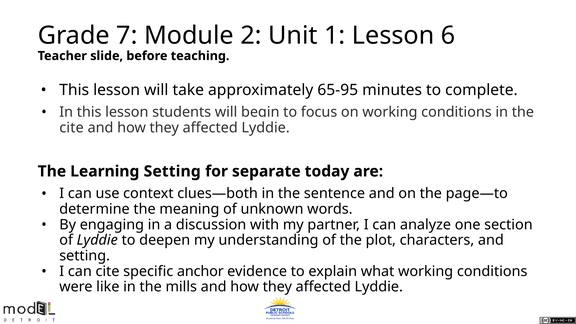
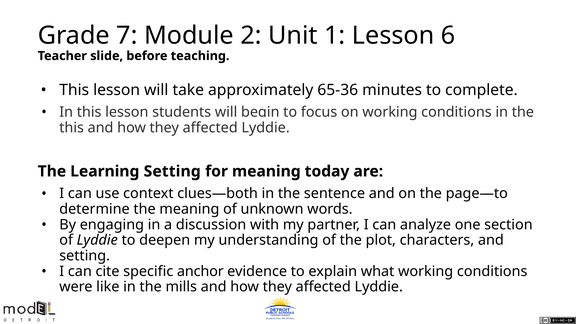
65-95: 65-95 -> 65-36 (338, 90)
cite: cite -> this (72, 128)
for separate: separate -> meaning (266, 171)
